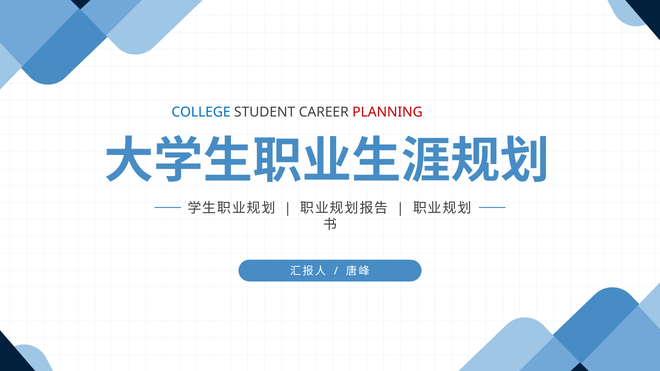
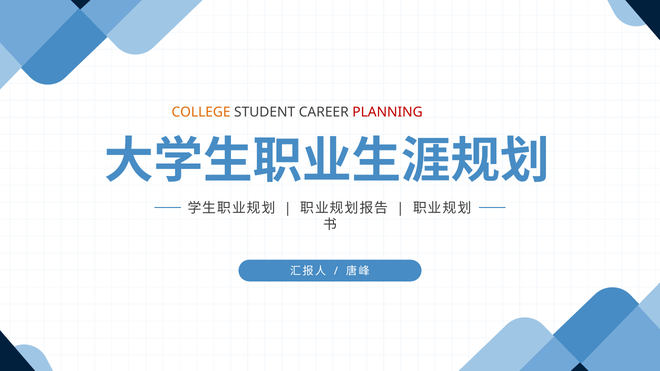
COLLEGE colour: blue -> orange (201, 112)
